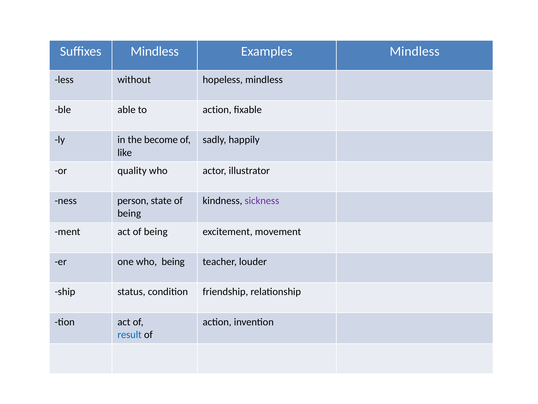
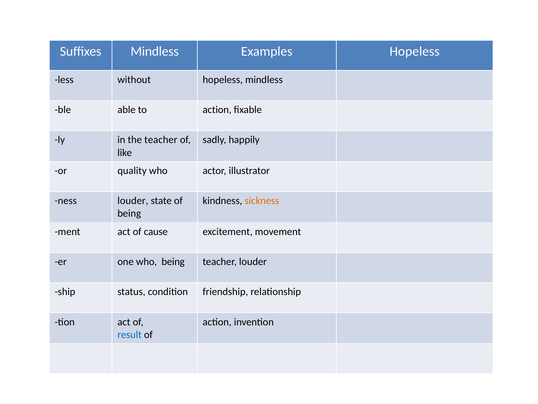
Examples Mindless: Mindless -> Hopeless (415, 51)
the become: become -> teacher (161, 140)
ness person: person -> louder (133, 201)
sickness colour: purple -> orange (262, 201)
act of being: being -> cause (156, 231)
